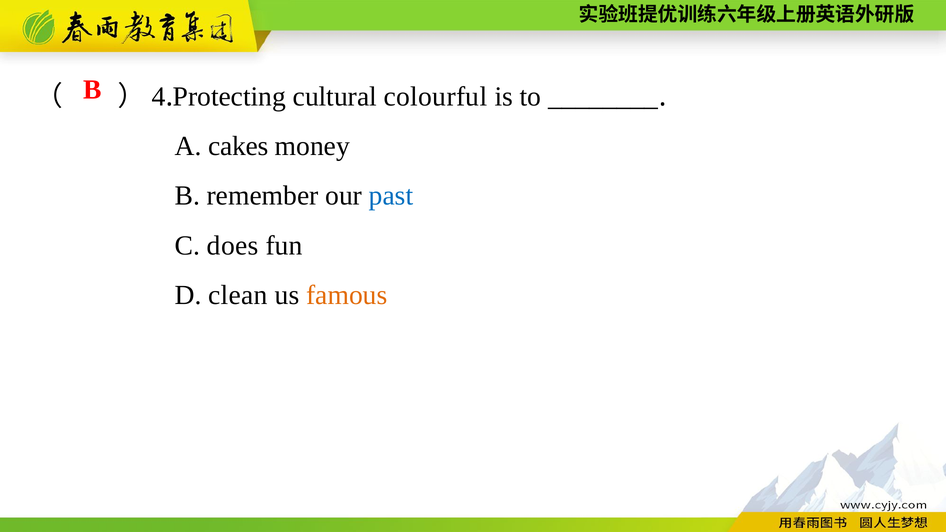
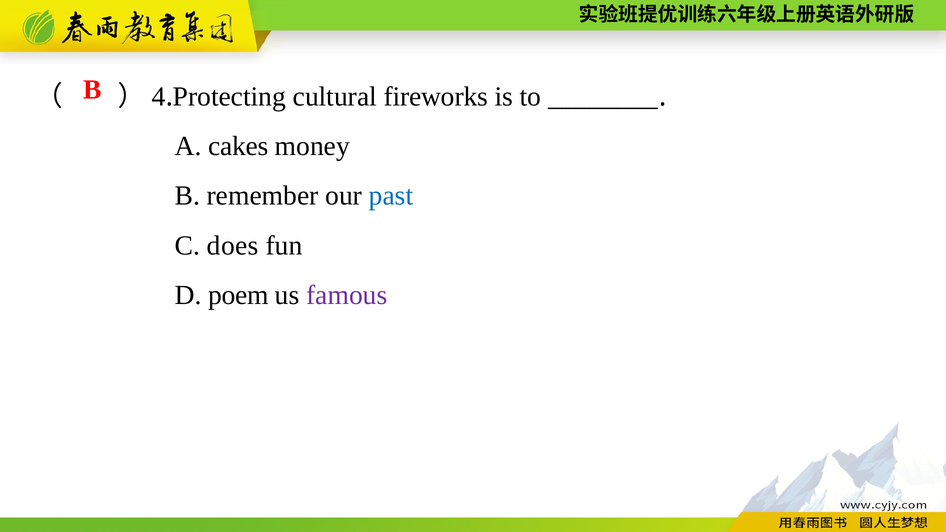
colourful: colourful -> fireworks (436, 97)
clean: clean -> poem (238, 295)
famous colour: orange -> purple (347, 295)
